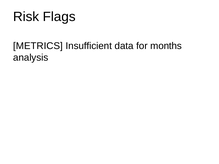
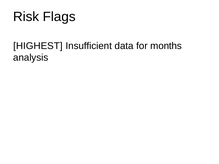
METRICS: METRICS -> HIGHEST (38, 46)
